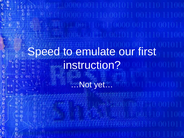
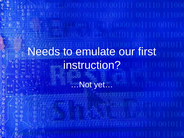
Speed: Speed -> Needs (44, 52)
